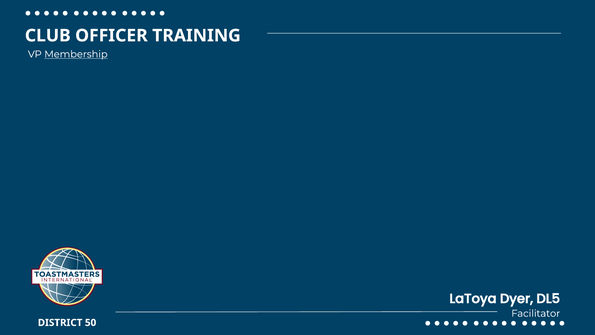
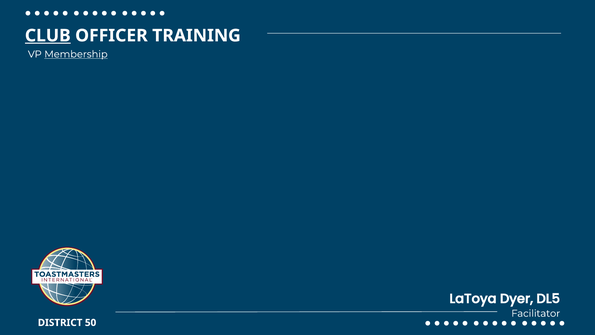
CLUB underline: none -> present (48, 36)
